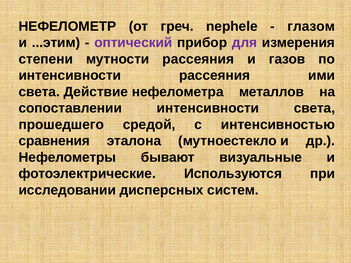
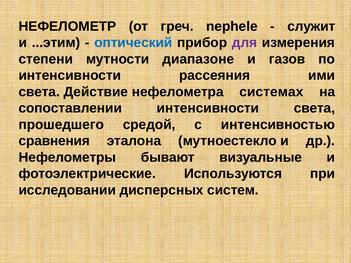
глазом: глазом -> служит (311, 26)
оптический colour: purple -> blue (133, 43)
мутности рассеяния: рассеяния -> диапазоне (198, 59)
металлов: металлов -> системах (271, 92)
